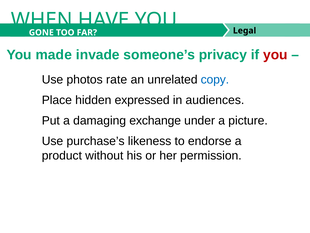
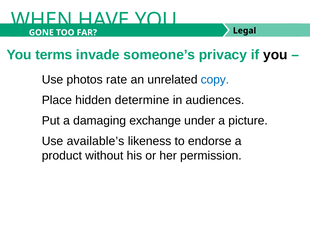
made: made -> terms (54, 55)
you colour: red -> black (275, 55)
expressed: expressed -> determine (142, 100)
purchase’s: purchase’s -> available’s (95, 141)
